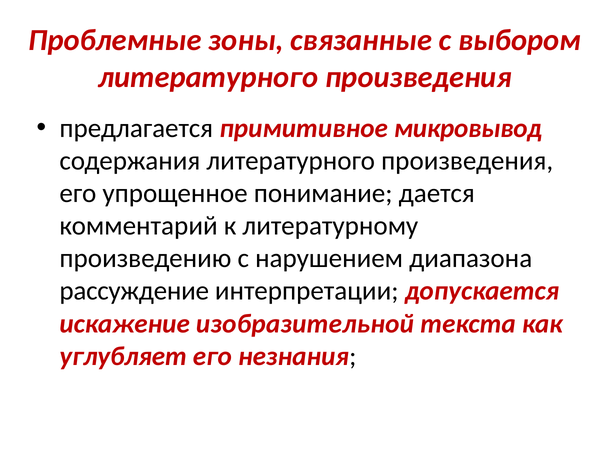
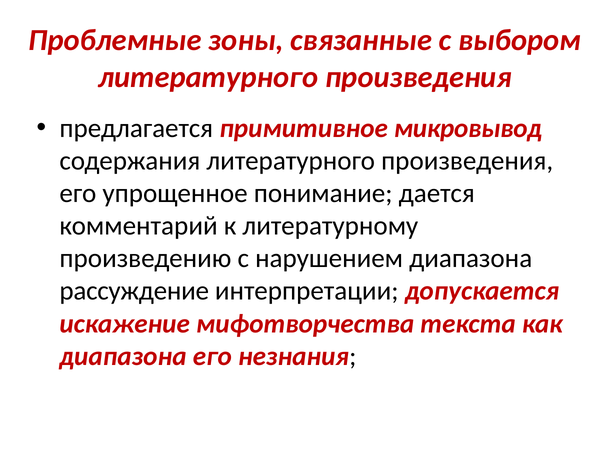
изобразительной: изобразительной -> мифотворчества (305, 323)
углубляет: углубляет -> диапазона (123, 356)
